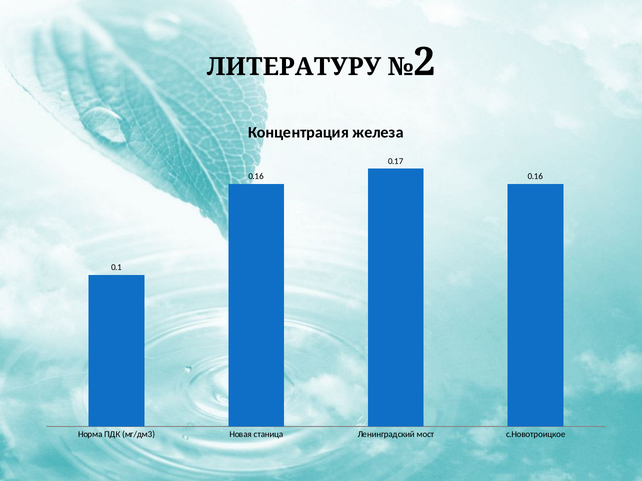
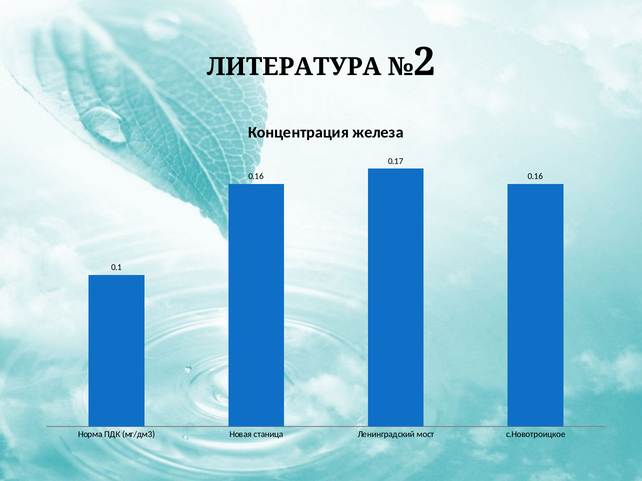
ЛИТЕРАТУРУ: ЛИТЕРАТУРУ -> ЛИТЕРАТУРА (294, 67)
